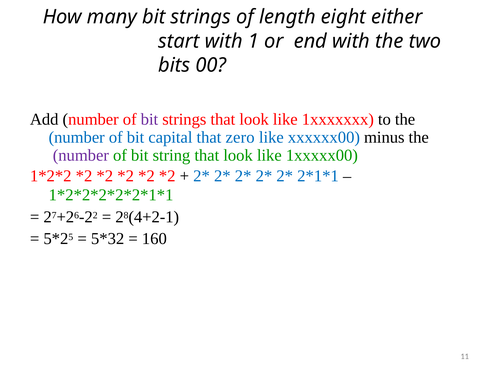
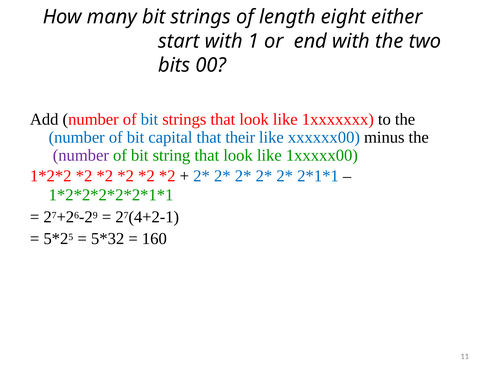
bit colour: purple -> blue (149, 119)
zero: zero -> their (240, 137)
2: 2 -> 9 (95, 215)
8: 8 -> 7 (126, 215)
